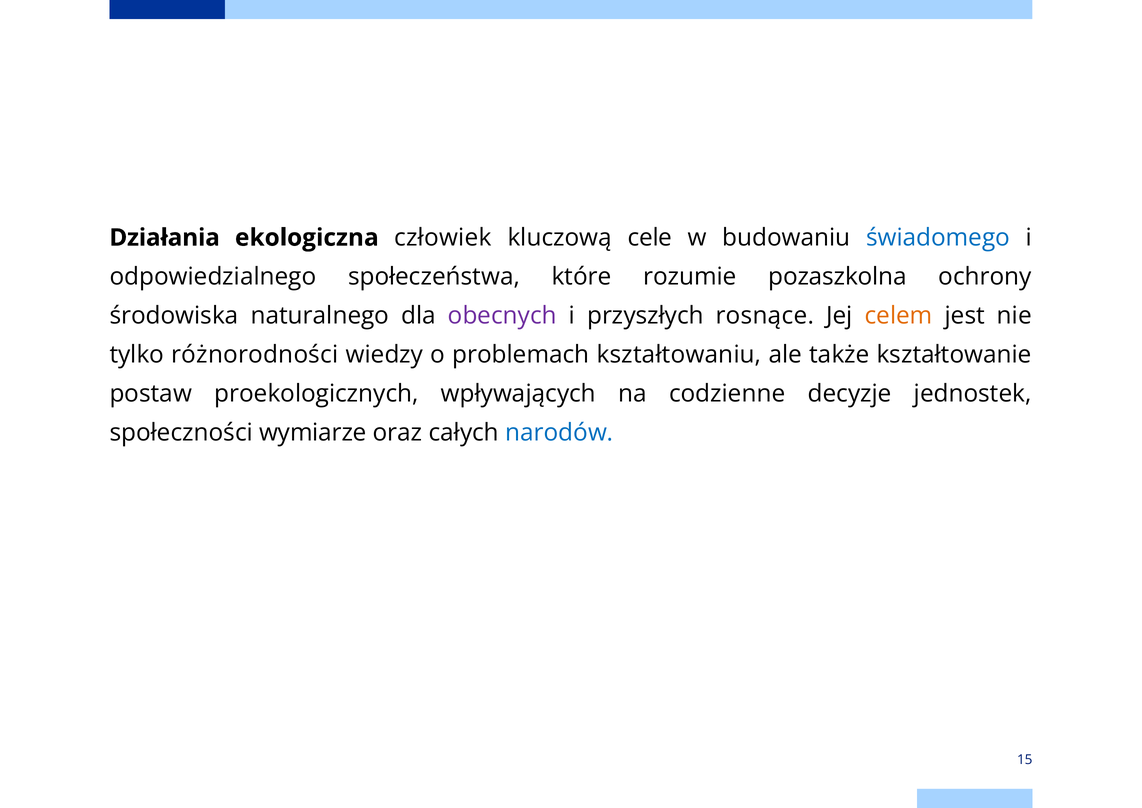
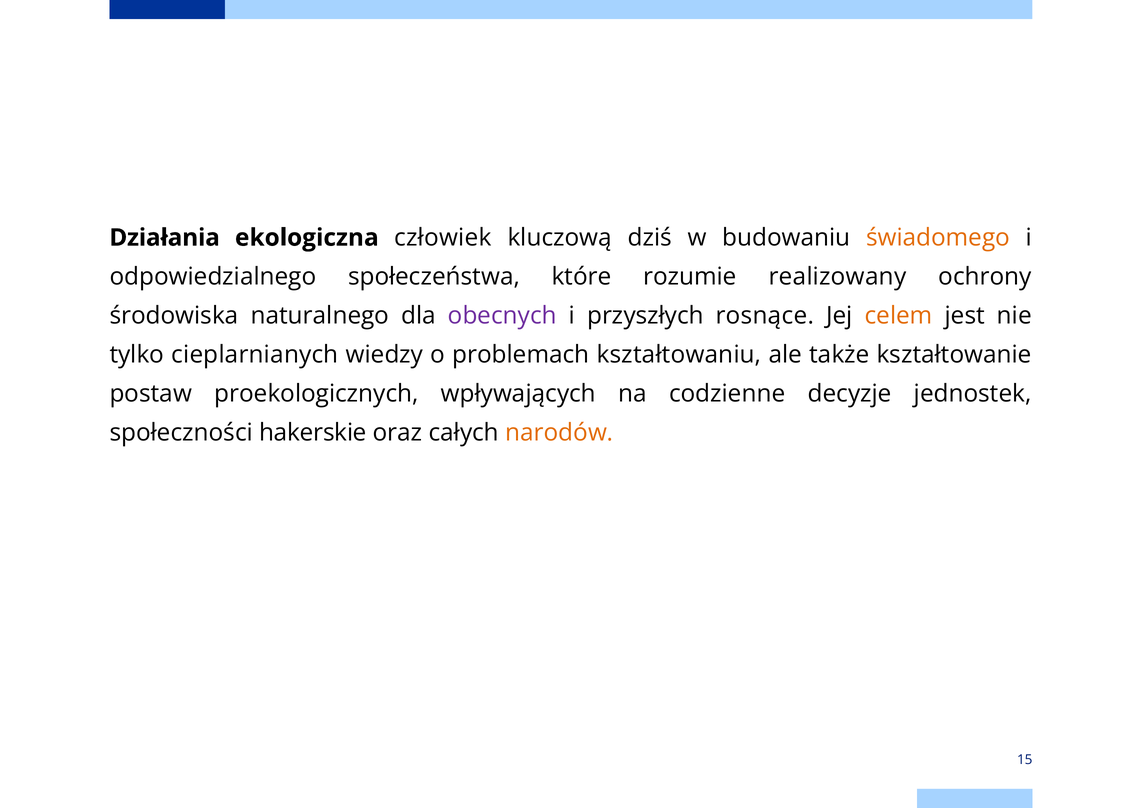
cele: cele -> dziś (650, 237)
świadomego colour: blue -> orange (938, 237)
pozaszkolna: pozaszkolna -> realizowany (837, 276)
różnorodności: różnorodności -> cieplarnianych (255, 354)
wymiarze: wymiarze -> hakerskie (313, 432)
narodów colour: blue -> orange (559, 432)
